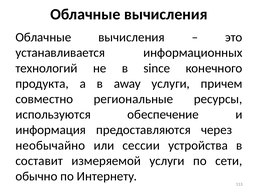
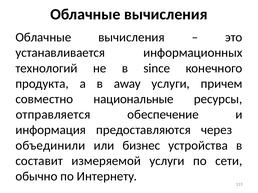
региональные: региональные -> национальные (134, 99)
используются: используются -> отправляется (53, 115)
необычайно: необычайно -> объединили (50, 146)
сессии: сессии -> бизнес (141, 146)
